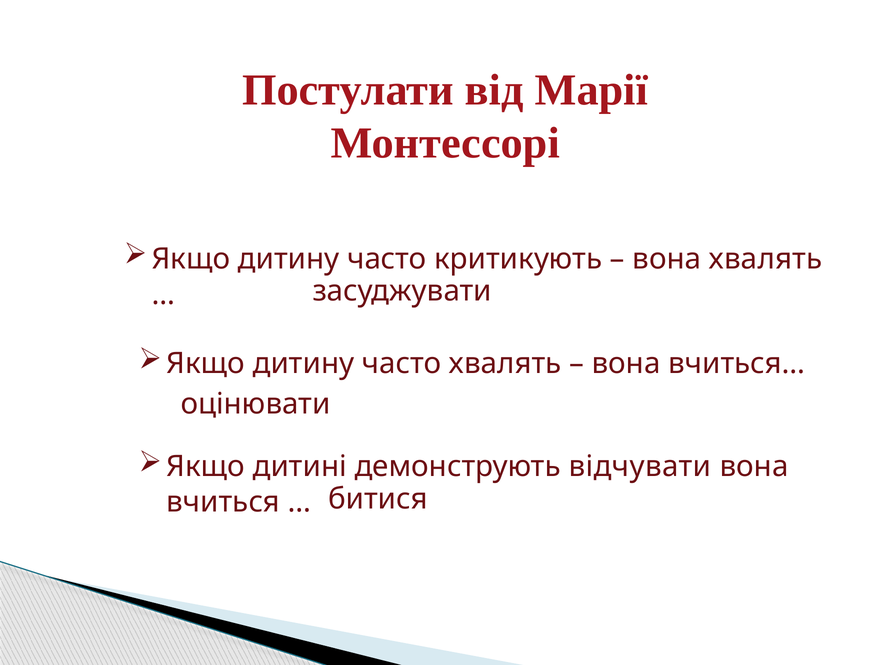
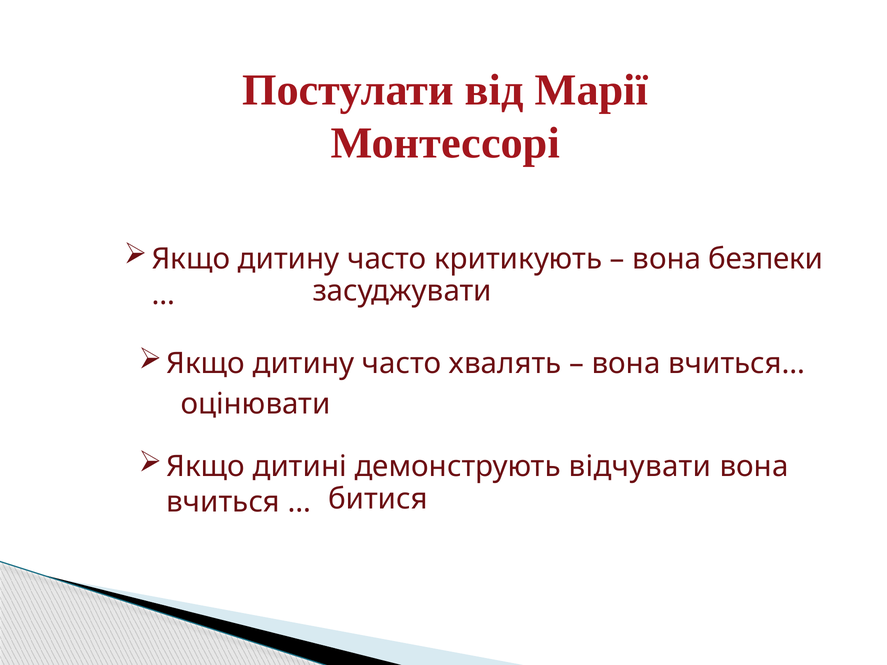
вона хвалять: хвалять -> безпеки (766, 259)
